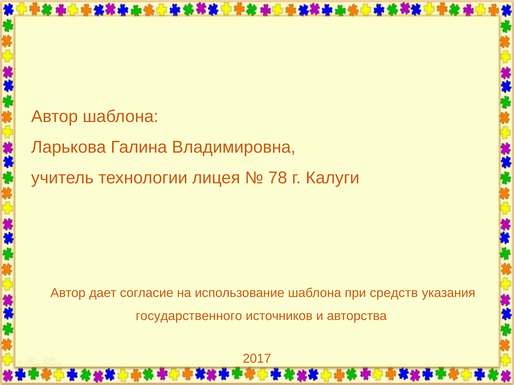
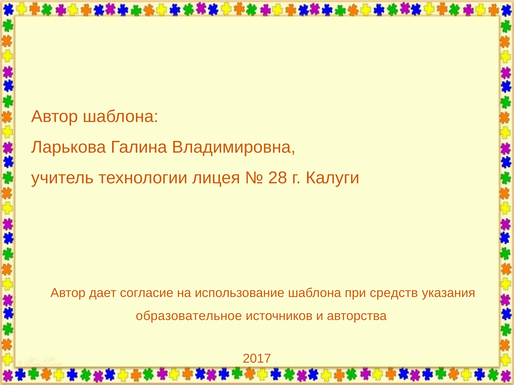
78: 78 -> 28 (278, 178)
государственного: государственного -> образовательное (189, 316)
